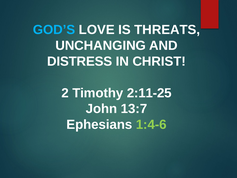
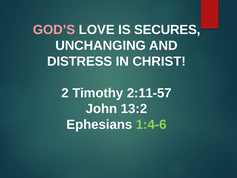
GOD’S colour: light blue -> pink (54, 30)
THREATS: THREATS -> SECURES (167, 30)
2:11-25: 2:11-25 -> 2:11-57 (149, 93)
13:7: 13:7 -> 13:2 (134, 109)
